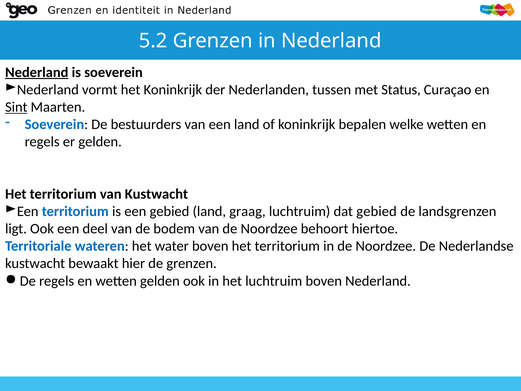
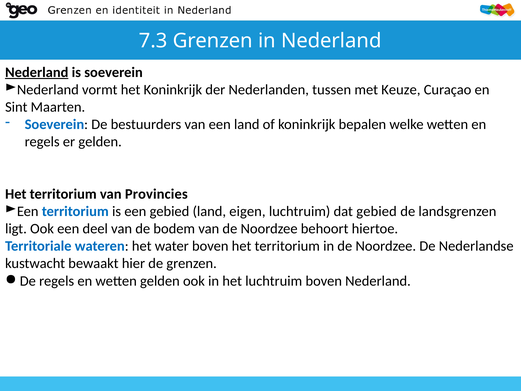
5.2: 5.2 -> 7.3 (153, 41)
Status: Status -> Keuze (401, 90)
Sint underline: present -> none (16, 107)
van Kustwacht: Kustwacht -> Provincies (156, 194)
graag: graag -> eigen (247, 211)
